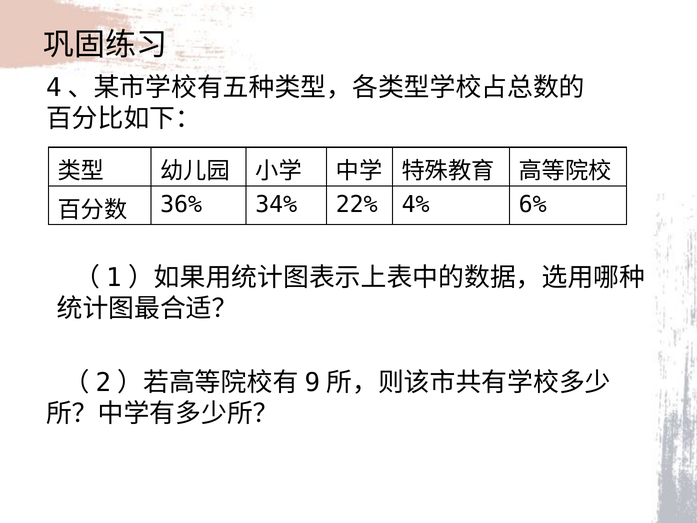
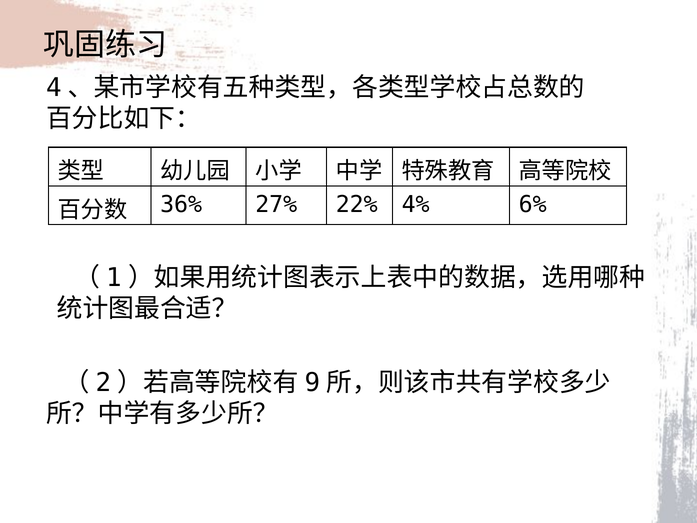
34%: 34% -> 27% (276, 204)
